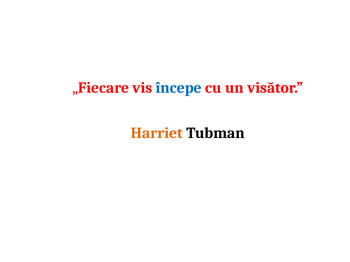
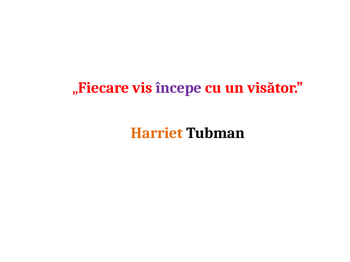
începe colour: blue -> purple (179, 88)
